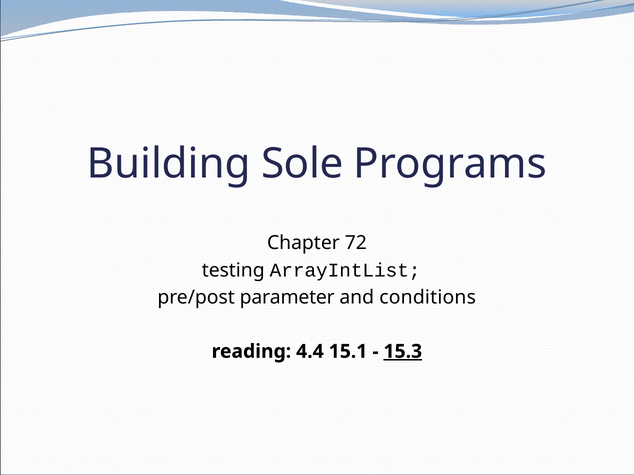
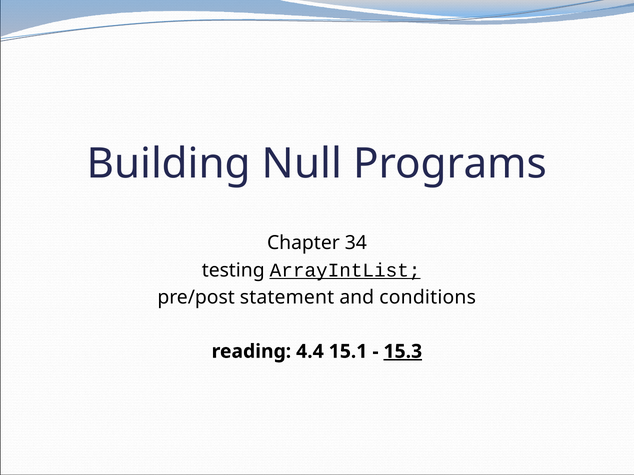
Sole: Sole -> Null (302, 164)
72: 72 -> 34 (356, 243)
ArrayIntList underline: none -> present (345, 270)
parameter: parameter -> statement (287, 298)
